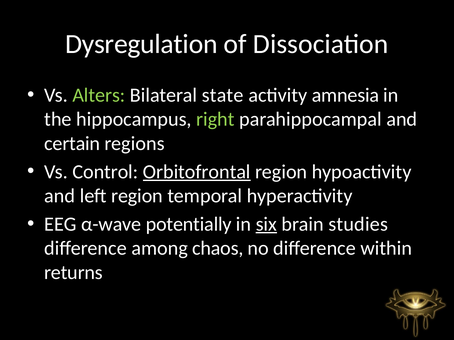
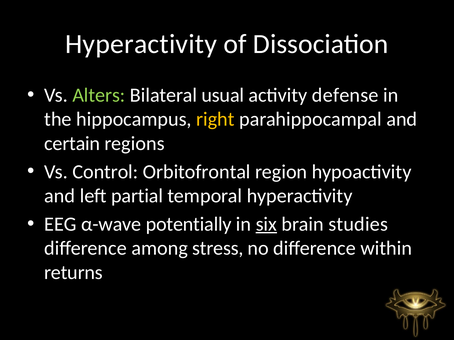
Dysregulation: Dysregulation -> Hyperactivity (141, 44)
state: state -> usual (223, 95)
amnesia: amnesia -> defense (345, 95)
right colour: light green -> yellow (215, 119)
Orbitofrontal underline: present -> none (197, 172)
left region: region -> partial (137, 196)
chaos: chaos -> stress (218, 249)
